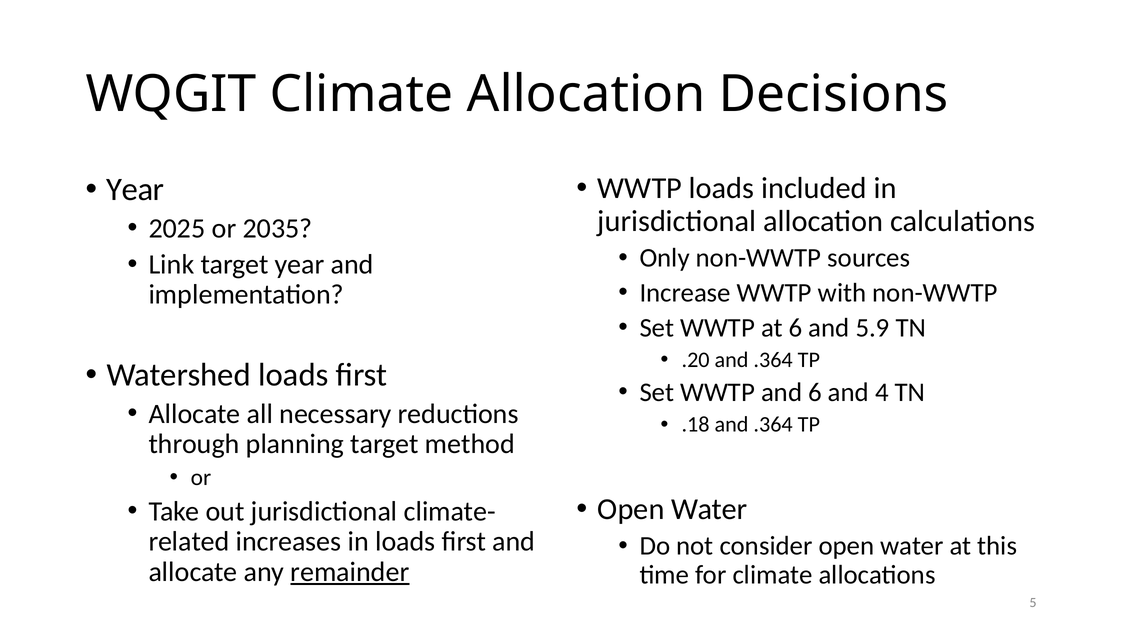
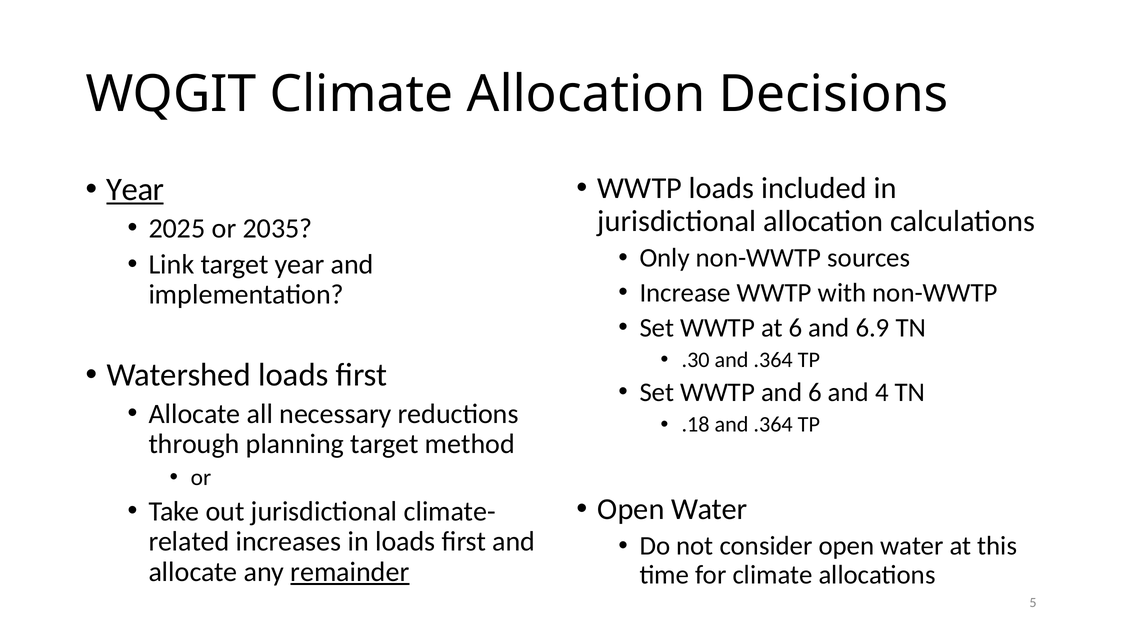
Year underline: none -> present (135, 190)
5.9: 5.9 -> 6.9 (873, 328)
.20: .20 -> .30 (696, 360)
